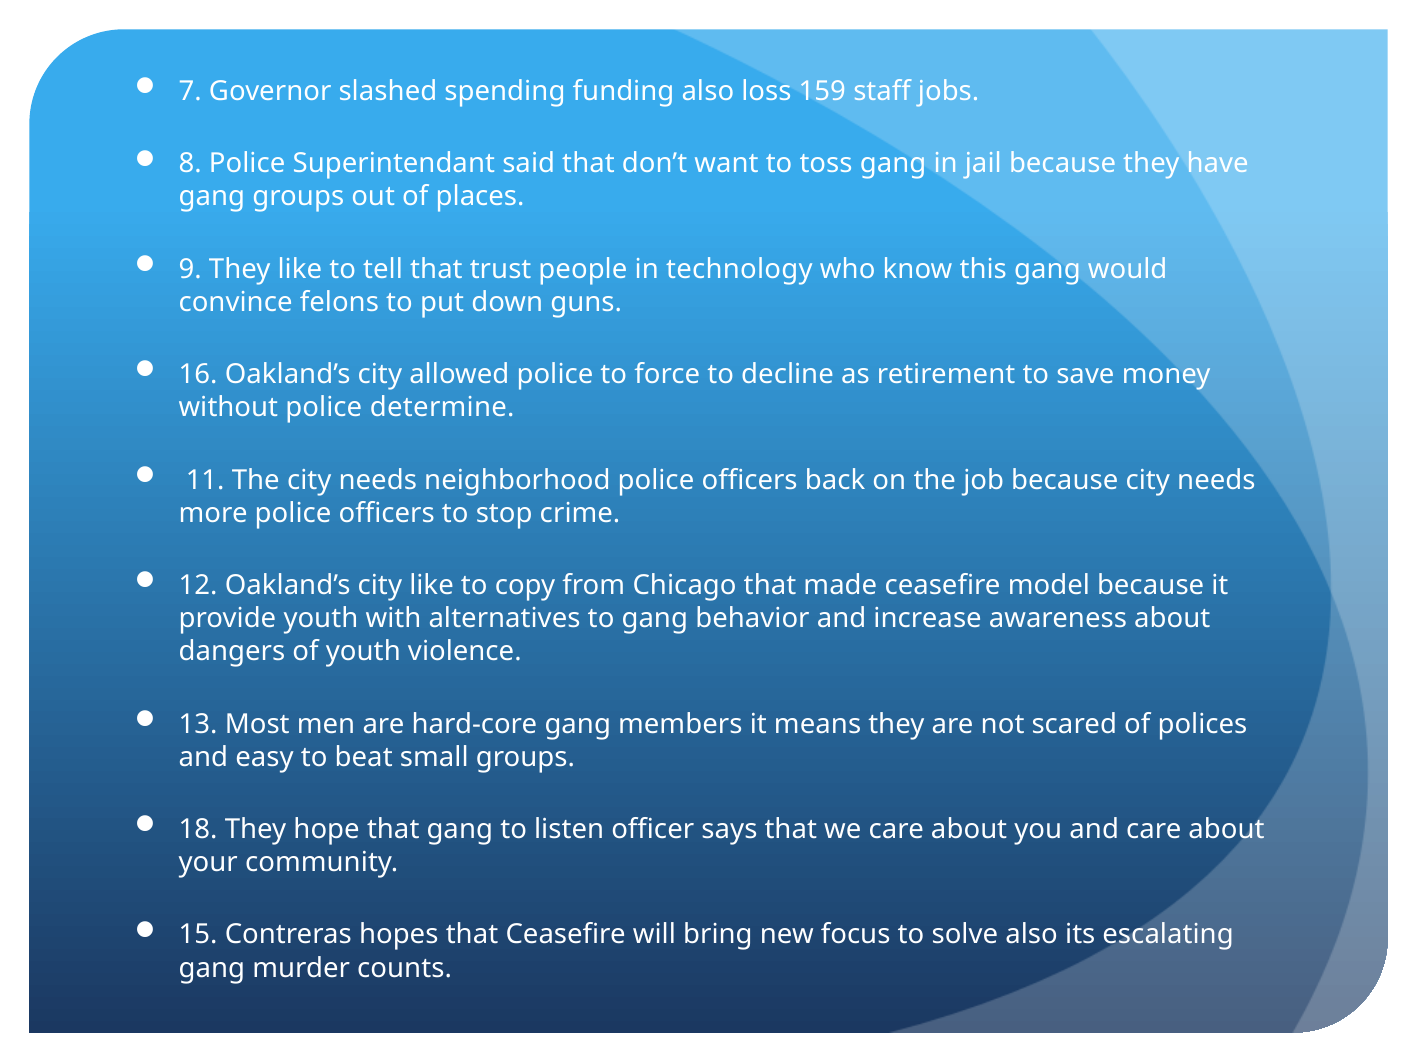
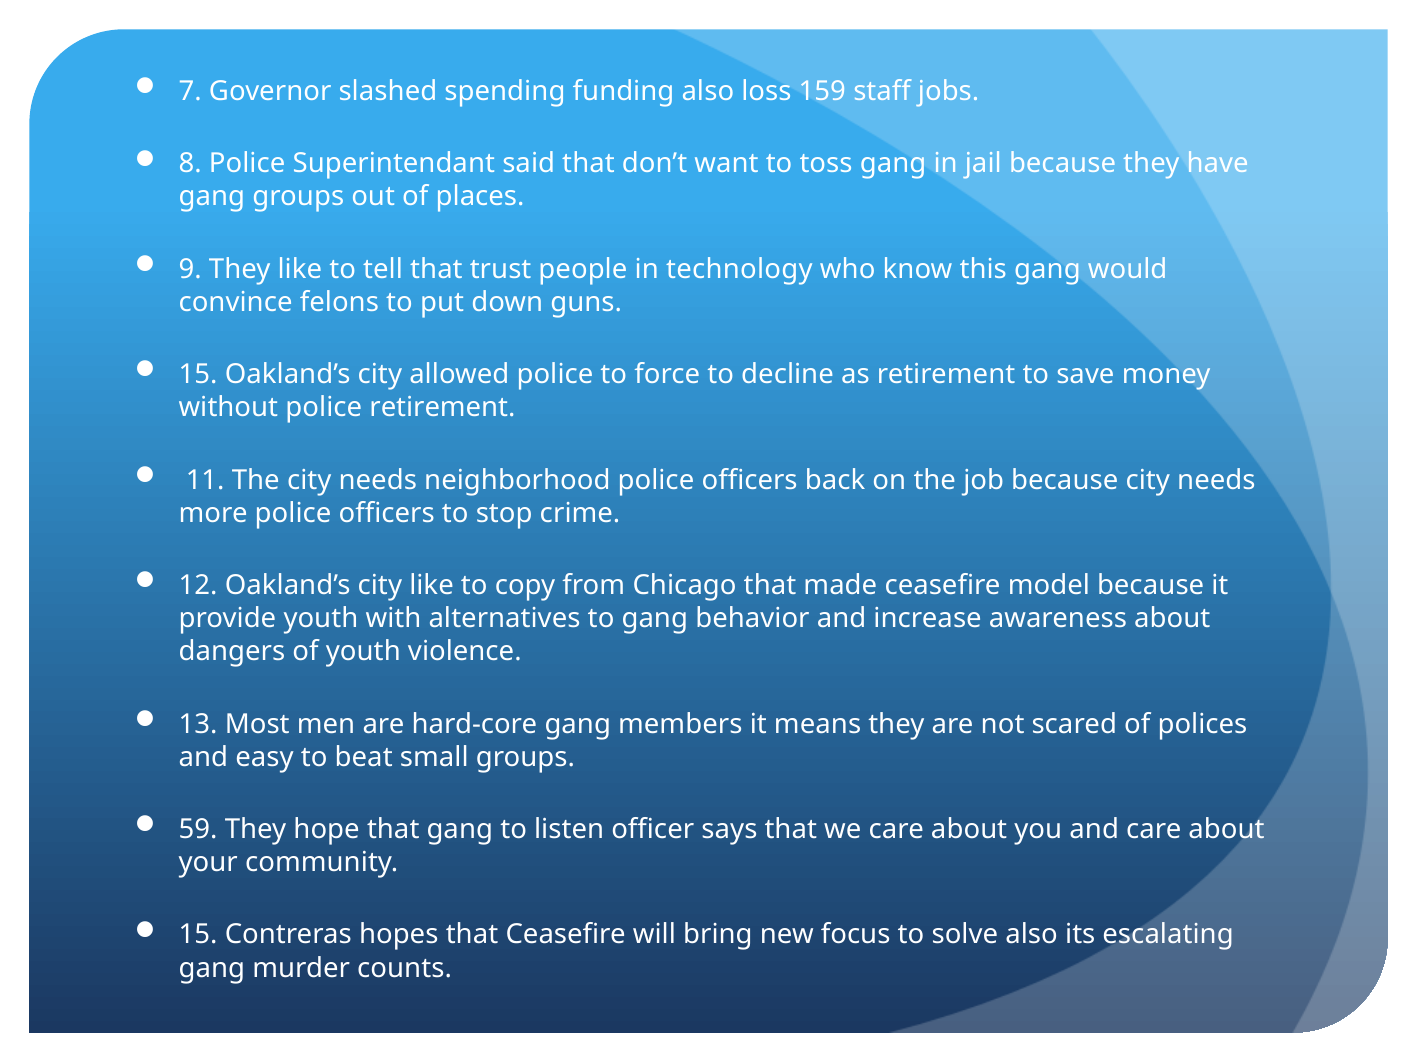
16: 16 -> 15 (198, 375)
police determine: determine -> retirement (442, 408)
18: 18 -> 59 (198, 830)
